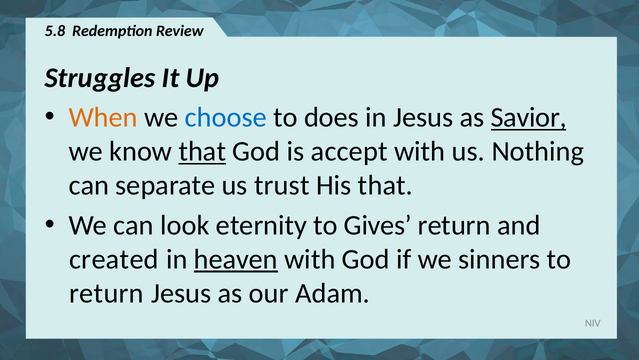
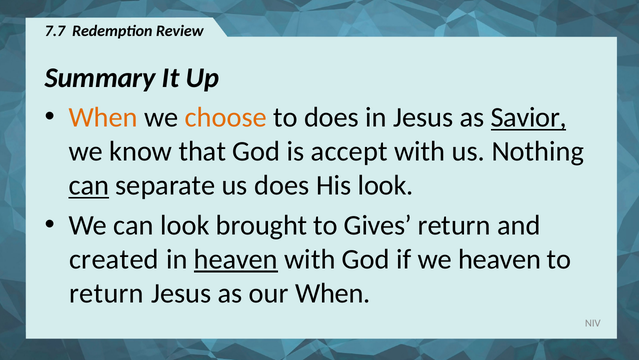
5.8: 5.8 -> 7.7 (55, 31)
Struggles: Struggles -> Summary (100, 78)
choose colour: blue -> orange (226, 118)
that underline: present -> none (202, 152)
can underline: none -> present (89, 186)
us trust: trust -> does (282, 186)
His that: that -> look (386, 186)
eternity: eternity -> brought (262, 226)
we sinners: sinners -> heaven (500, 260)
our Adam: Adam -> When (333, 294)
